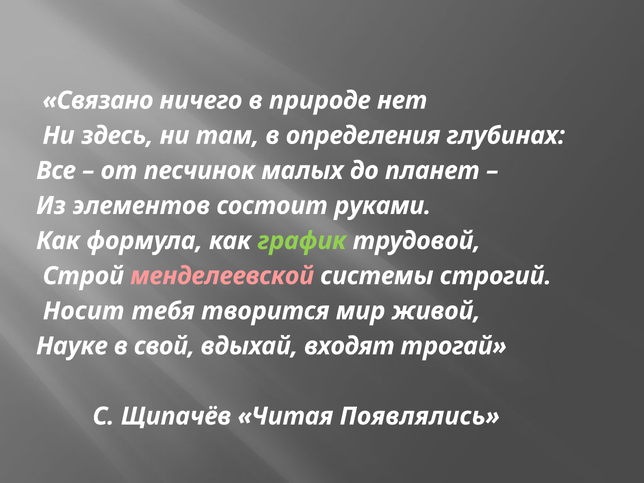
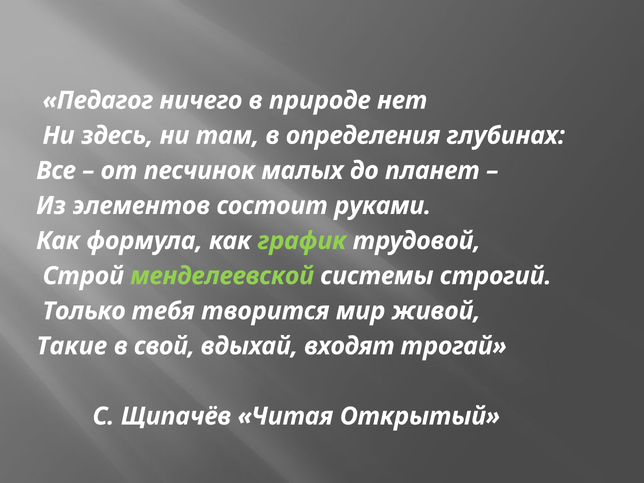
Связано: Связано -> Педагог (98, 100)
менделеевской colour: pink -> light green (222, 276)
Носит: Носит -> Только (84, 311)
Науке: Науке -> Такие (72, 346)
Появлялись: Появлялись -> Открытый (420, 416)
